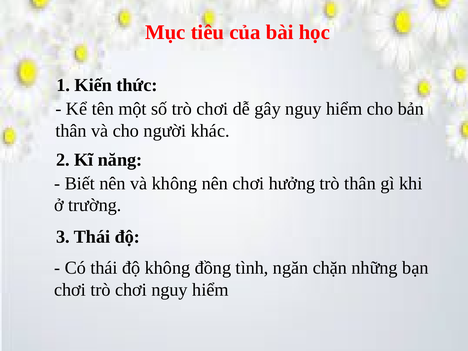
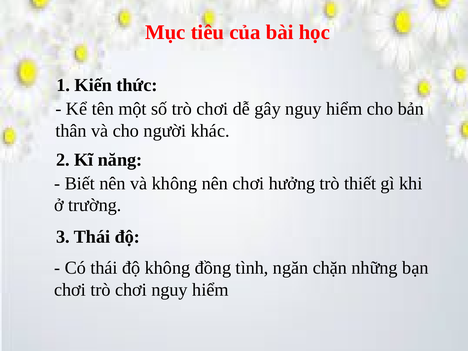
trò thân: thân -> thiết (360, 183)
